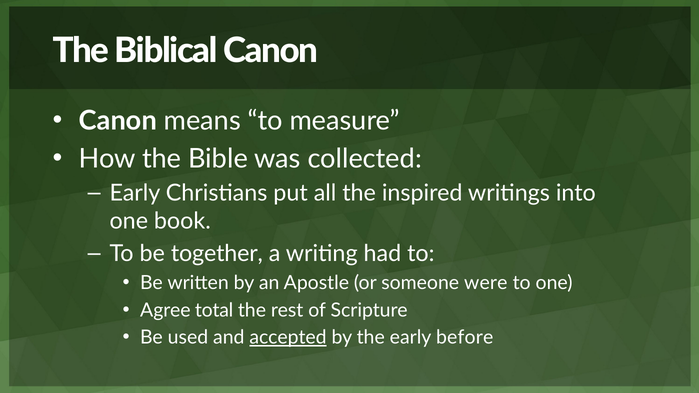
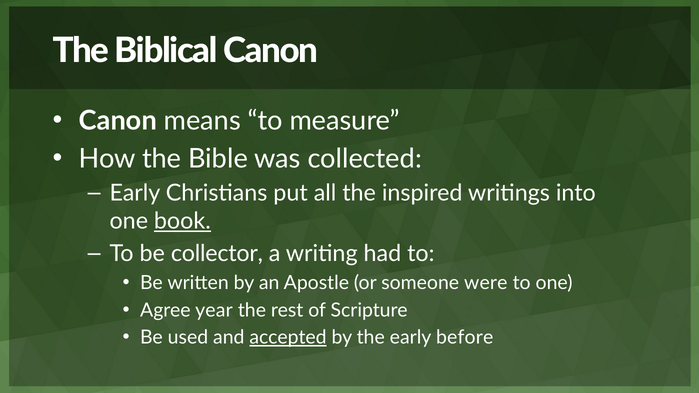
book underline: none -> present (182, 221)
together: together -> collector (217, 254)
total: total -> year (214, 310)
